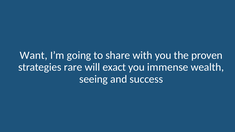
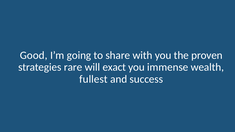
Want: Want -> Good (34, 55)
seeing: seeing -> fullest (93, 79)
